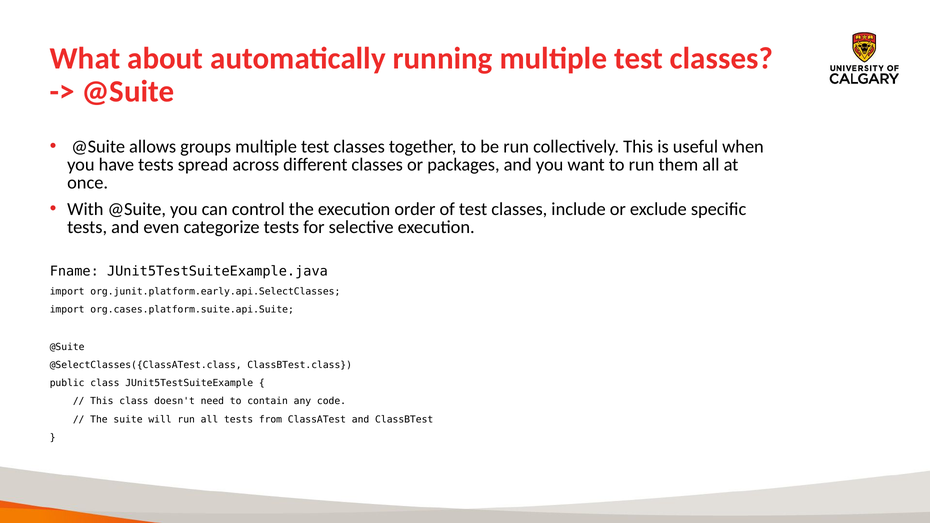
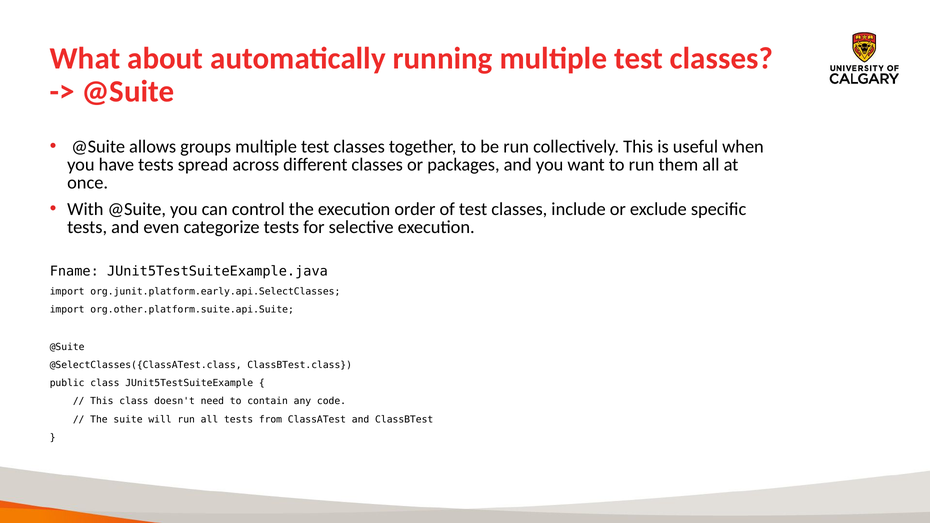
org.cases.platform.suite.api.Suite: org.cases.platform.suite.api.Suite -> org.other.platform.suite.api.Suite (192, 310)
